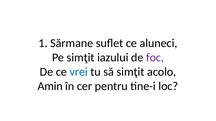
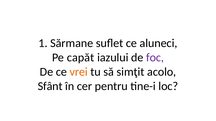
Pe simţit: simţit -> capăt (81, 58)
vrei colour: blue -> orange (79, 72)
Amin: Amin -> Sfânt (50, 86)
